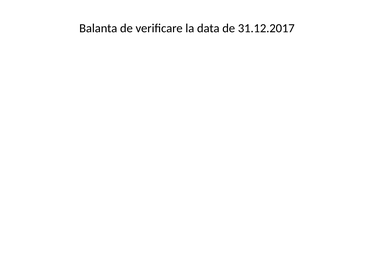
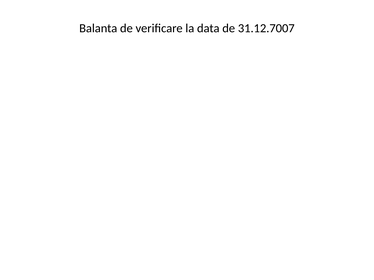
31.12.2017: 31.12.2017 -> 31.12.7007 (266, 28)
